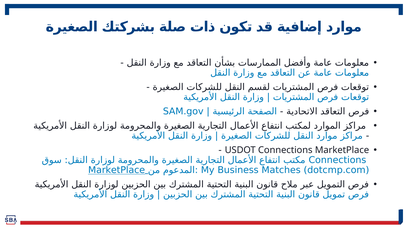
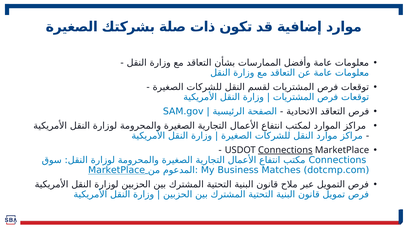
Connections underline: none -> present (285, 150)
